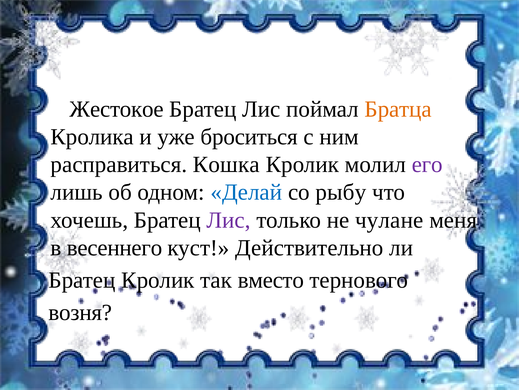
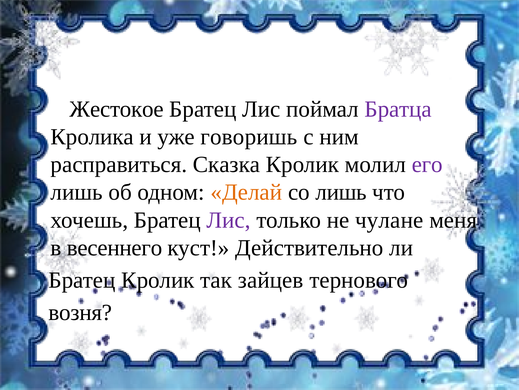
Братца colour: orange -> purple (398, 109)
броситься: броситься -> говоришь (249, 137)
Кошка: Кошка -> Сказка (226, 164)
Делай colour: blue -> orange (246, 192)
со рыбу: рыбу -> лишь (341, 192)
вместо: вместо -> зайцев (271, 280)
